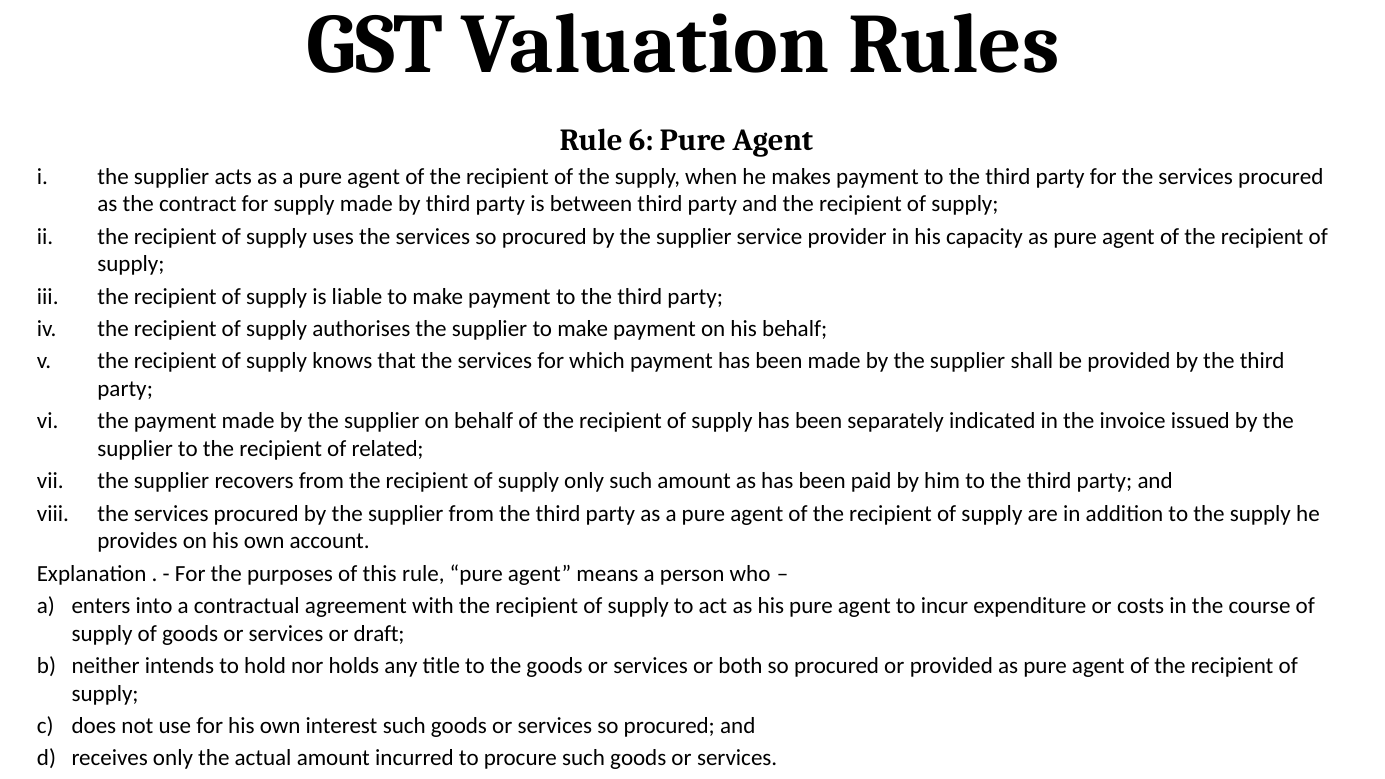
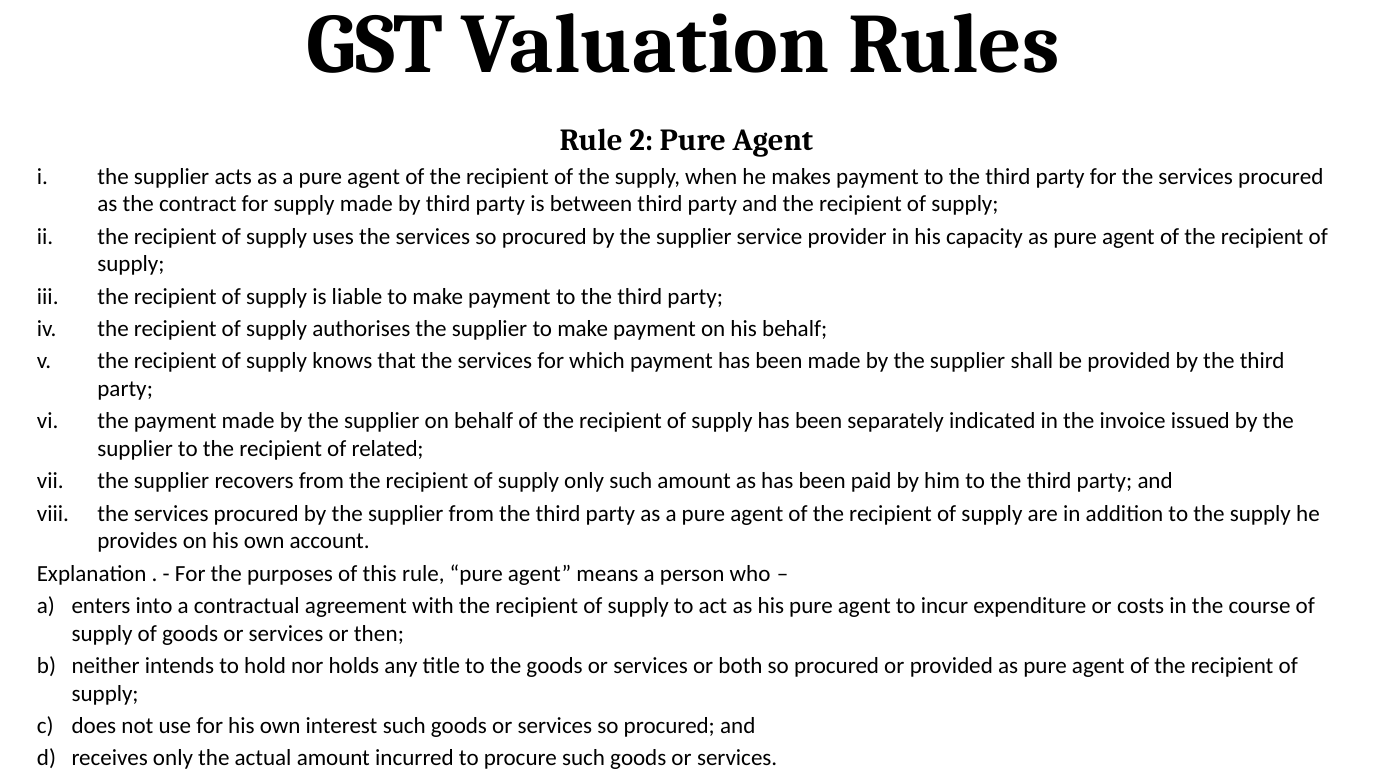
6: 6 -> 2 (641, 140)
draft: draft -> then (379, 634)
